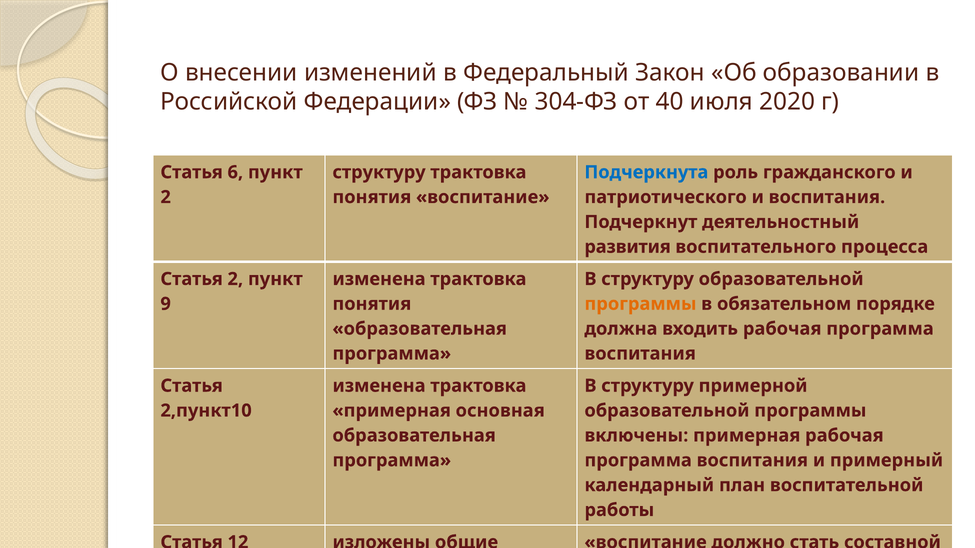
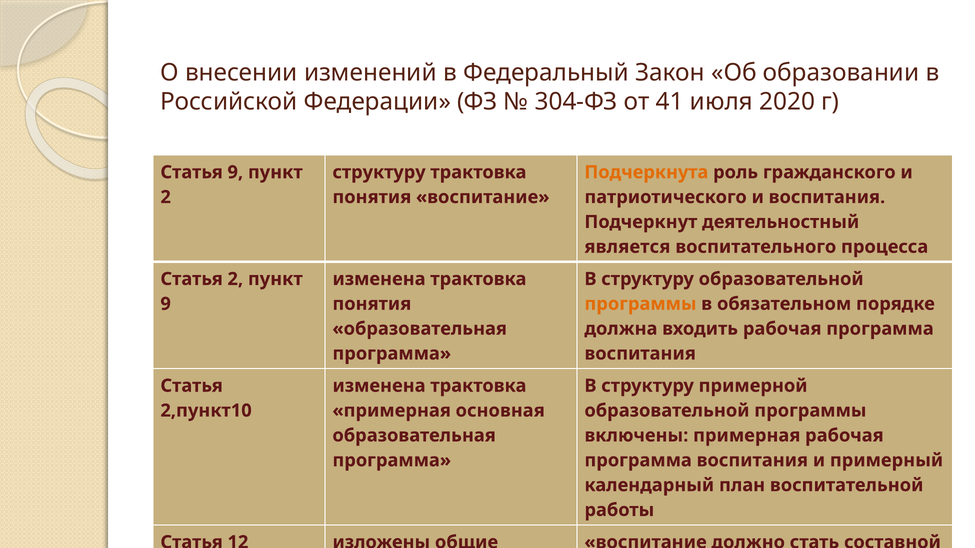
40: 40 -> 41 (670, 102)
Статья 6: 6 -> 9 (235, 172)
Подчеркнута colour: blue -> orange (646, 172)
развития: развития -> является (627, 247)
